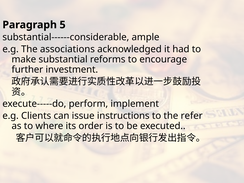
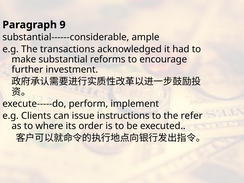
5: 5 -> 9 (63, 25)
associations: associations -> transactions (67, 49)
